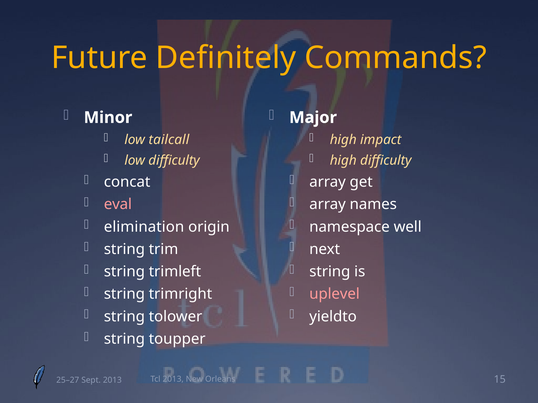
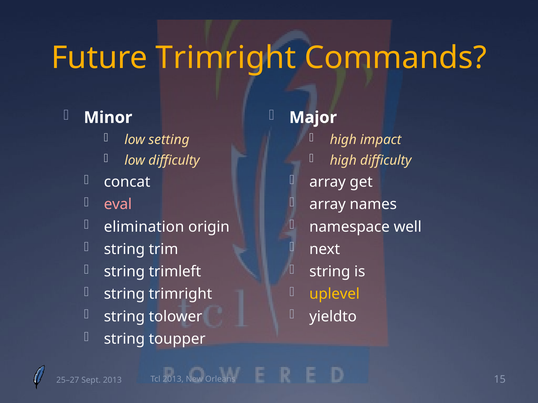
Future Definitely: Definitely -> Trimright (226, 58)
tailcall: tailcall -> setting (169, 140)
uplevel colour: pink -> yellow (335, 294)
